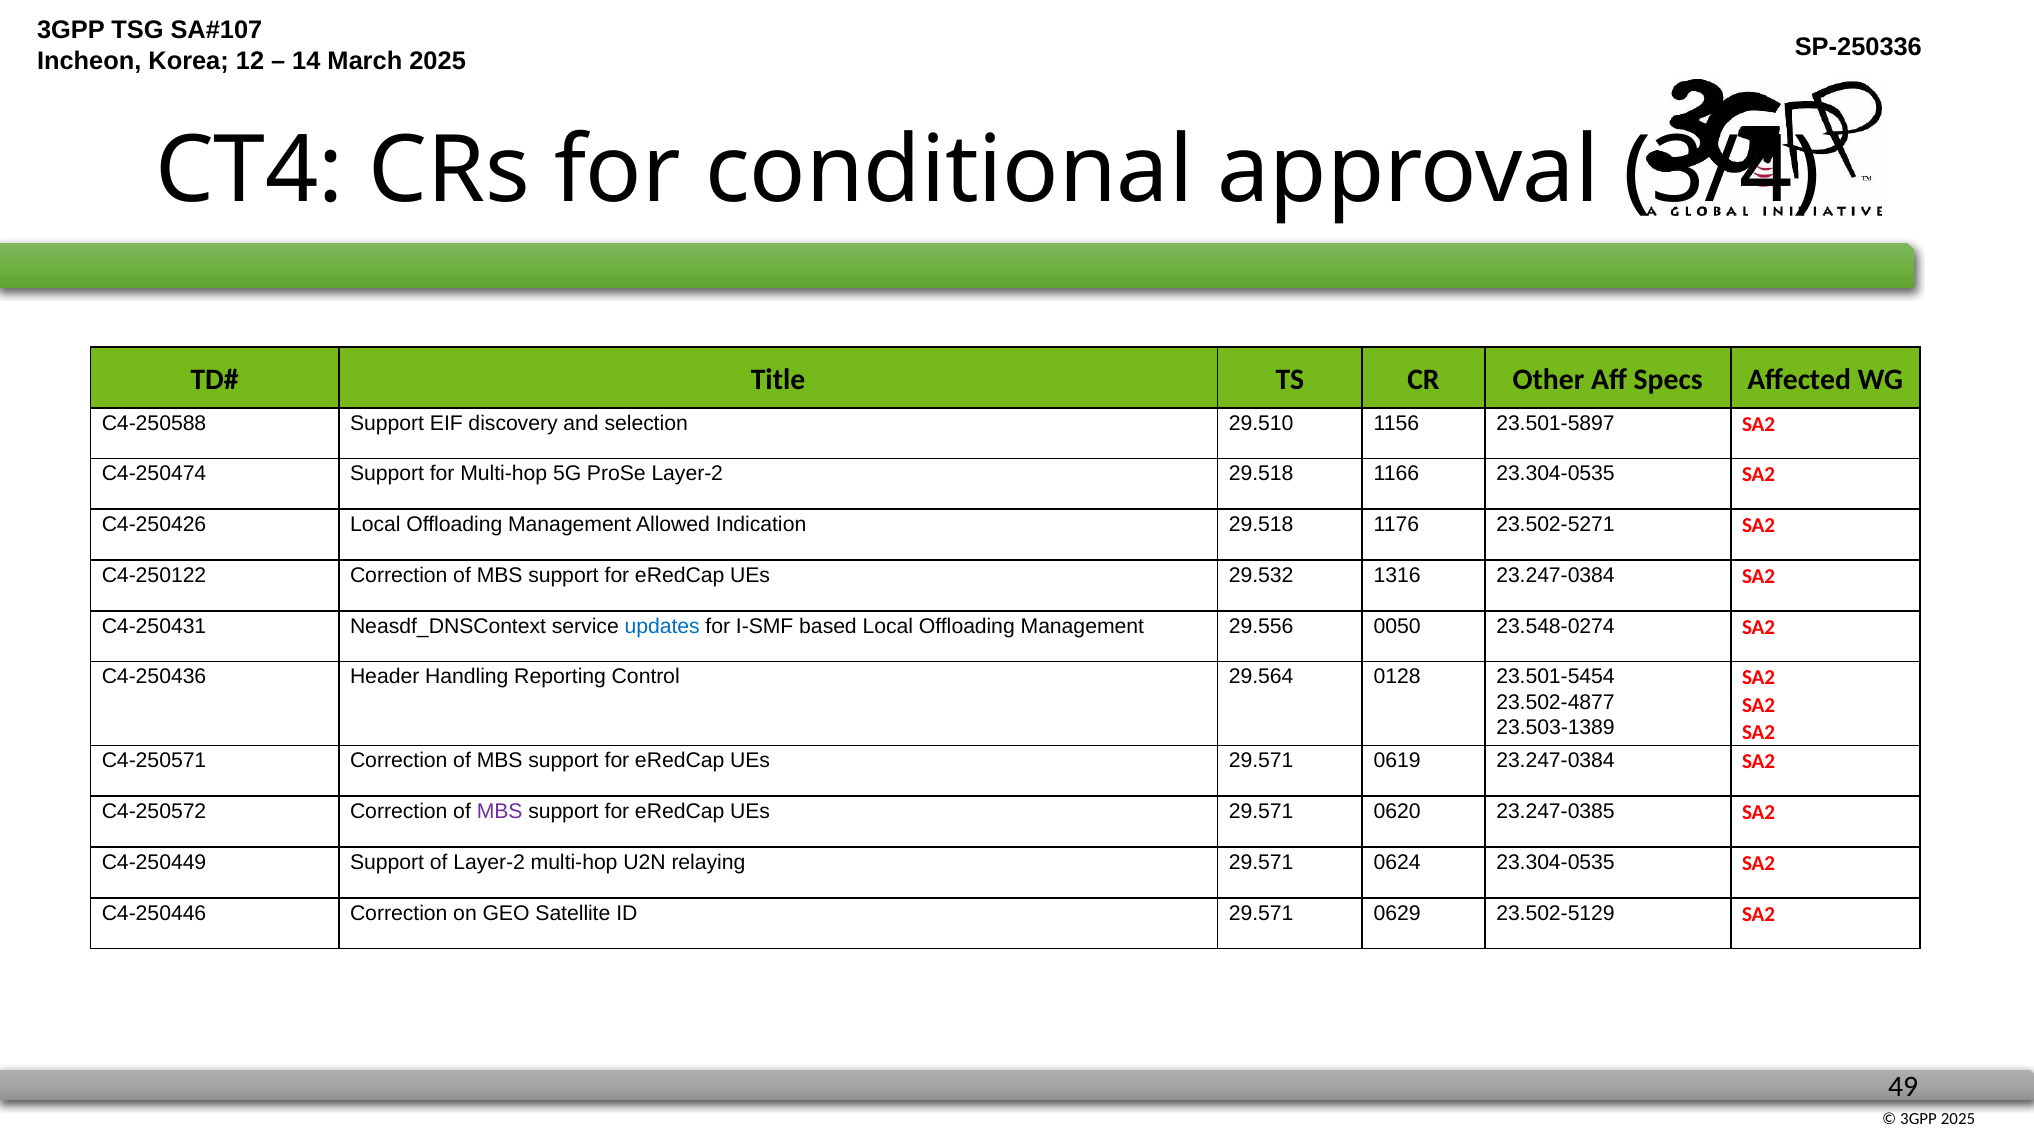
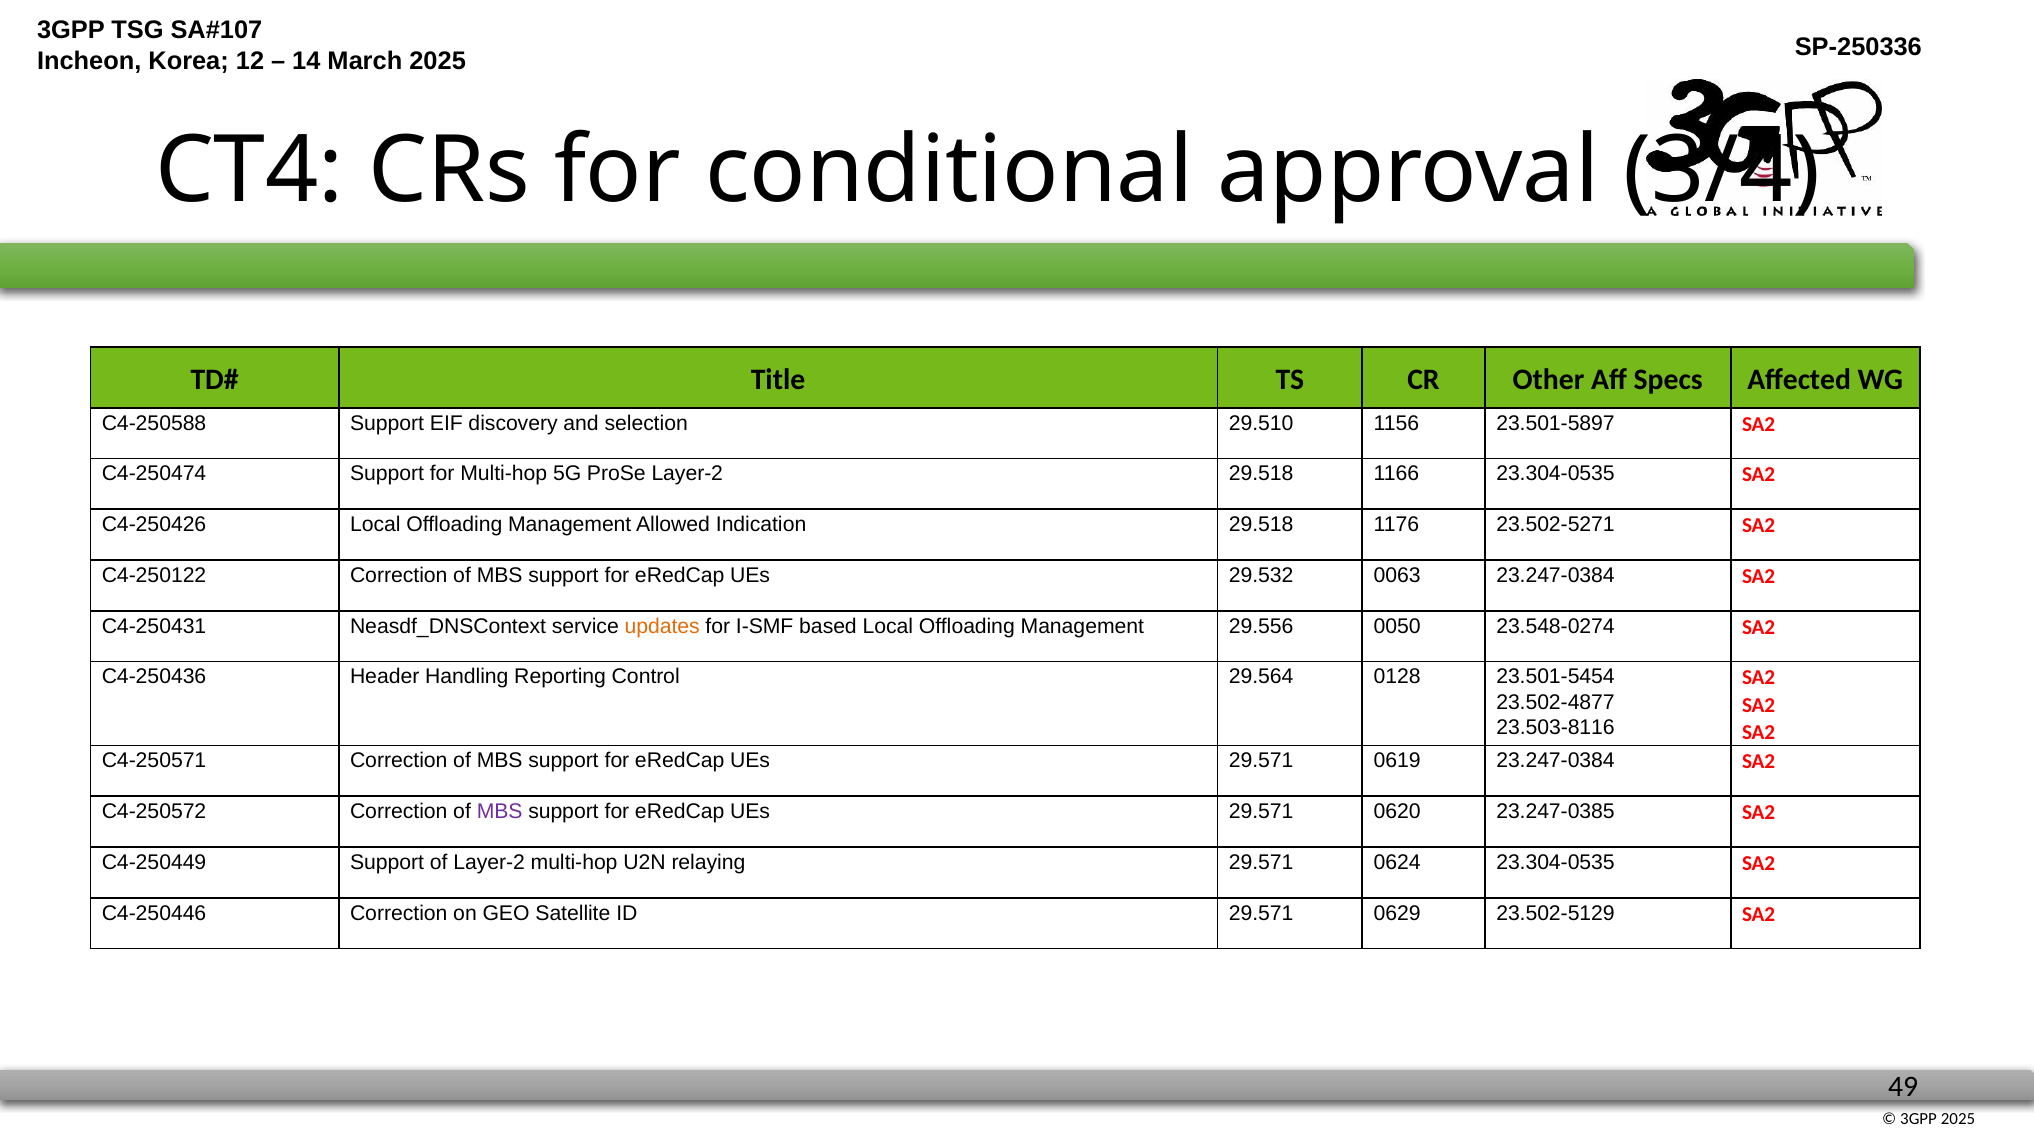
1316: 1316 -> 0063 (1397, 575)
updates colour: blue -> orange (662, 626)
23.503-1389: 23.503-1389 -> 23.503-8116 (1556, 727)
